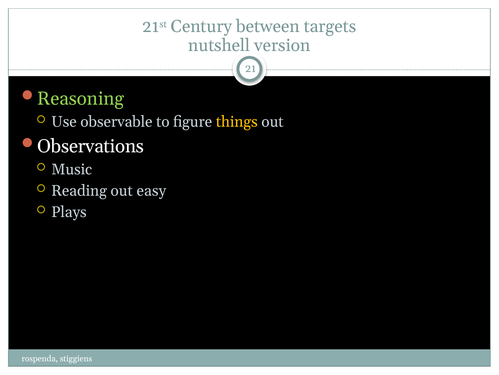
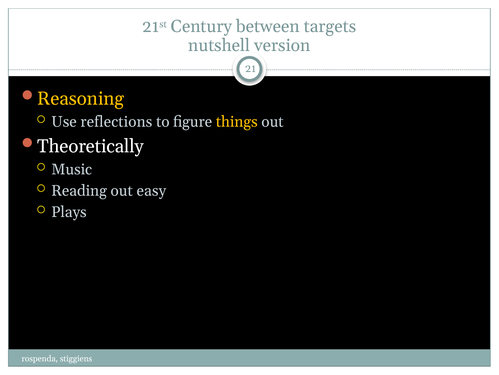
Reasoning colour: light green -> yellow (81, 98)
observable: observable -> reflections (116, 122)
Observations: Observations -> Theoretically (91, 146)
